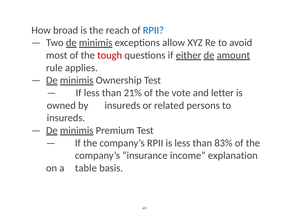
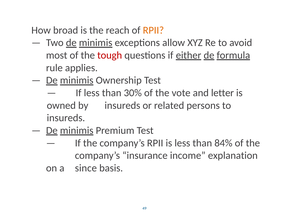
RPII colour: blue -> orange (153, 30)
amount: amount -> formula (233, 55)
21%: 21% -> 30% (133, 93)
83%: 83% -> 84% (223, 143)
table: table -> since (86, 168)
